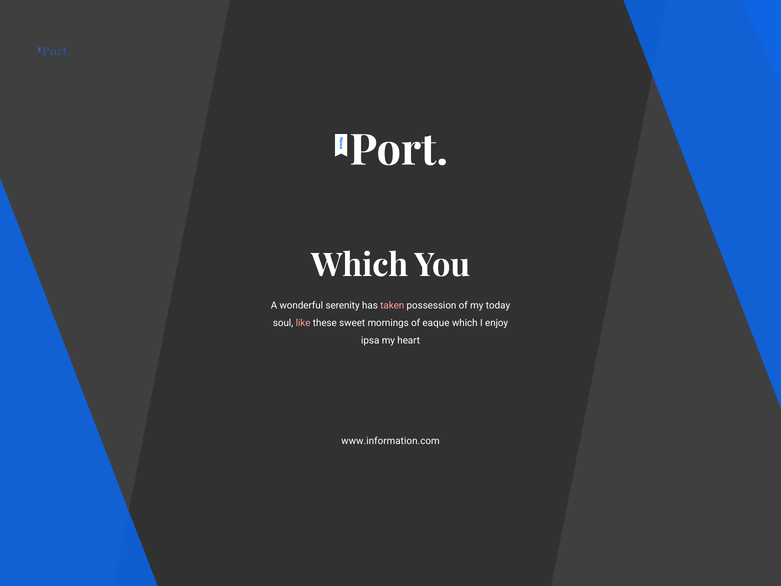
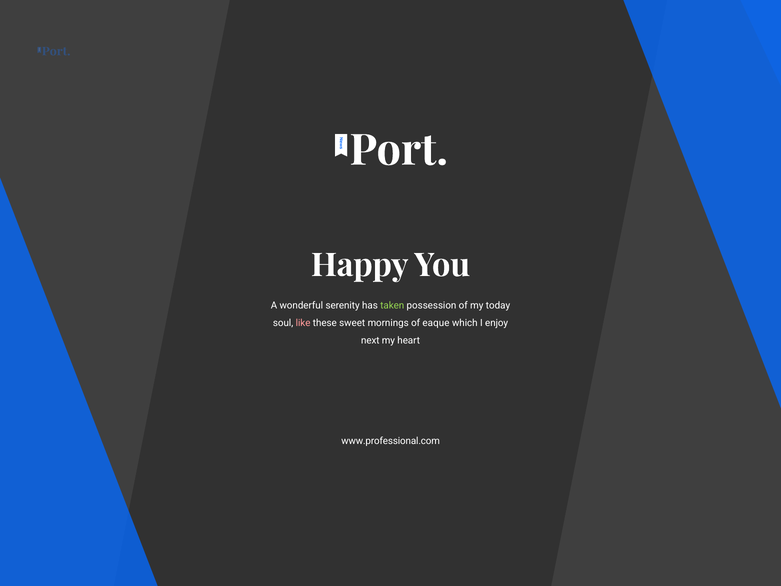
Which: Which -> Happy (360, 265)
taken colour: pink -> light green (392, 305)
ipsa: ipsa -> next (370, 341)
www.information.com: www.information.com -> www.professional.com (391, 441)
